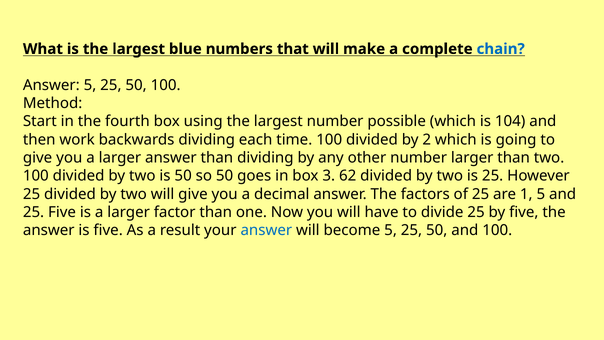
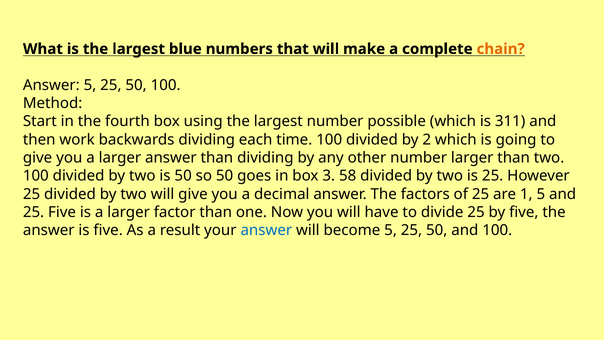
chain colour: blue -> orange (501, 49)
104: 104 -> 311 (510, 121)
62: 62 -> 58 (348, 176)
